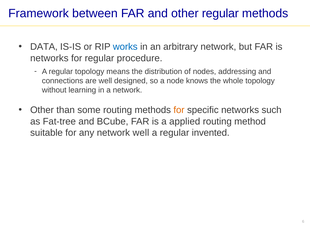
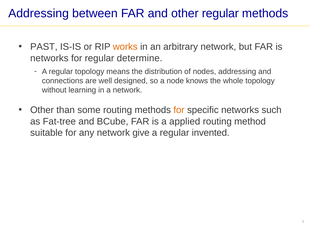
Framework: Framework -> Addressing (39, 13)
DATA: DATA -> PAST (44, 47)
works colour: blue -> orange (125, 47)
procedure: procedure -> determine (140, 58)
network well: well -> give (141, 133)
